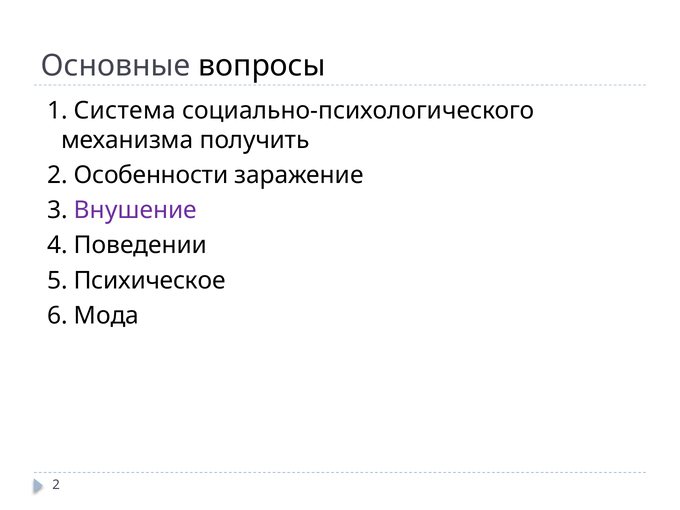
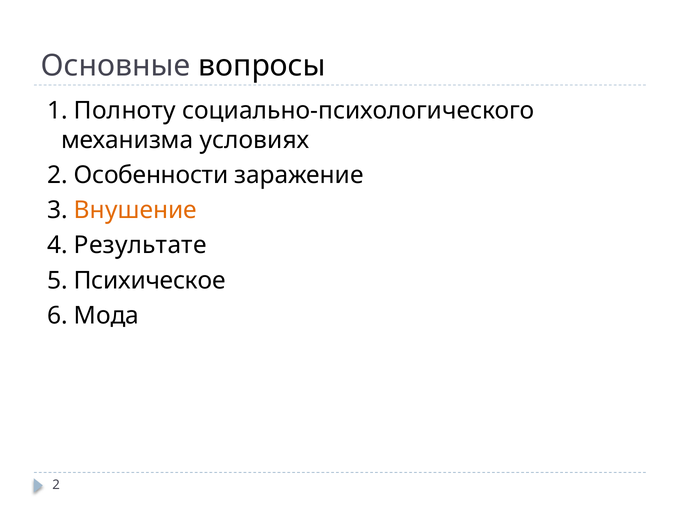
Система: Система -> Полноту (125, 110)
получить: получить -> условиях (255, 140)
Внушение colour: purple -> orange (135, 210)
Поведении: Поведении -> Результате (140, 245)
